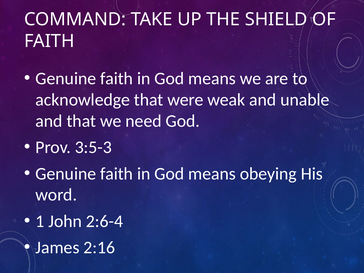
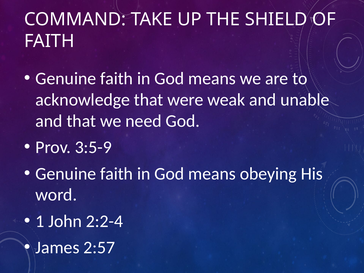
3:5-3: 3:5-3 -> 3:5-9 (93, 147)
2:6-4: 2:6-4 -> 2:2-4 (105, 221)
2:16: 2:16 -> 2:57 (99, 247)
